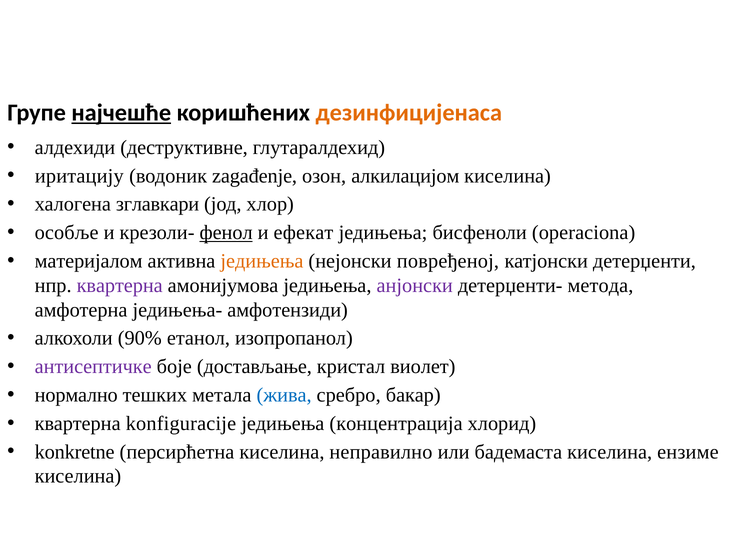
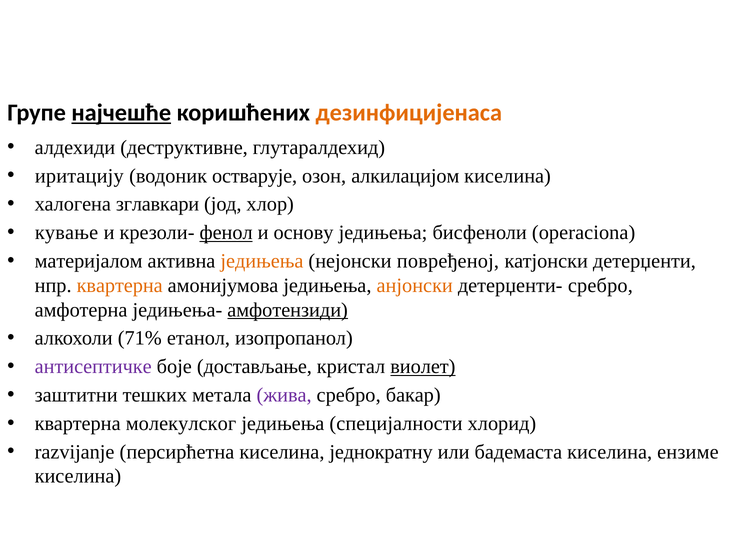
zagađenje: zagađenje -> остварује (255, 176)
особље: особље -> кување (67, 232)
ефекат: ефекат -> основу (304, 232)
квартерна colour: purple -> orange (120, 285)
анјонски colour: purple -> orange (415, 285)
детерџенти- метода: метода -> сребро (600, 285)
амфотензиди underline: none -> present (288, 310)
90%: 90% -> 71% (140, 338)
виолет underline: none -> present (423, 366)
нормално: нормално -> заштитни (76, 395)
жива colour: blue -> purple (284, 395)
konfiguracije: konfiguracije -> молекулског (181, 423)
концентрација: концентрација -> специјалности (396, 423)
konkretne: konkretne -> razvijanje (75, 452)
неправилно: неправилно -> једнократну (381, 452)
